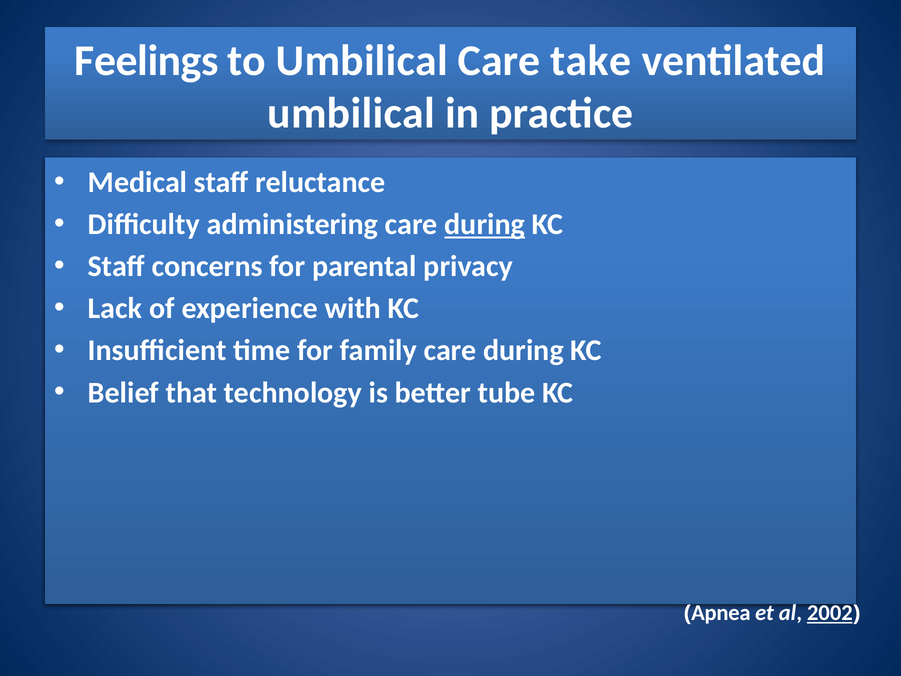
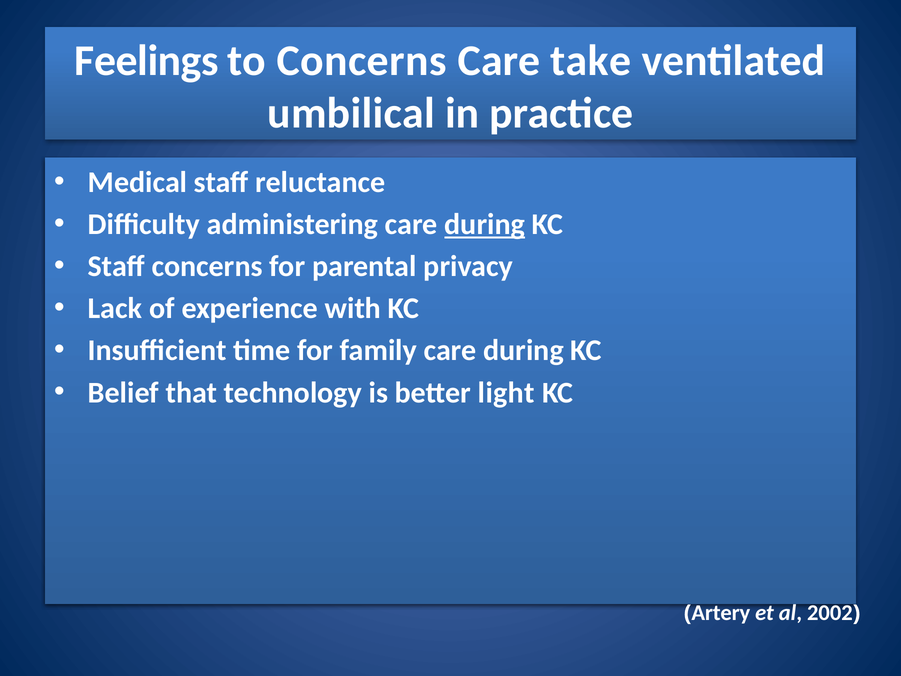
to Umbilical: Umbilical -> Concerns (362, 61)
tube: tube -> light (506, 392)
Apnea: Apnea -> Artery (721, 613)
2002 underline: present -> none (830, 613)
